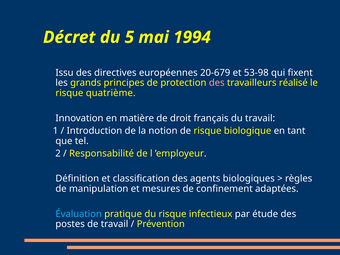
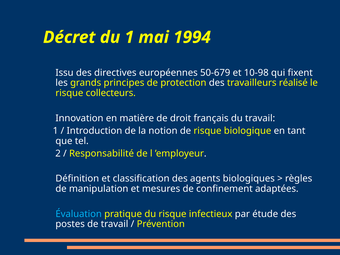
du 5: 5 -> 1 (129, 37)
20-679: 20-679 -> 50-679 (215, 73)
53-98: 53-98 -> 10-98 (256, 73)
des colour: pink -> white (217, 83)
quatrième: quatrième -> collecteurs (111, 93)
